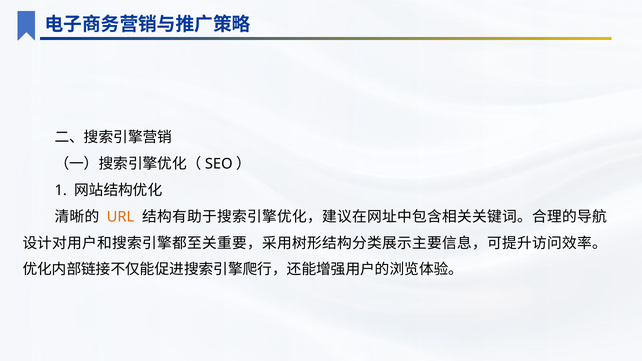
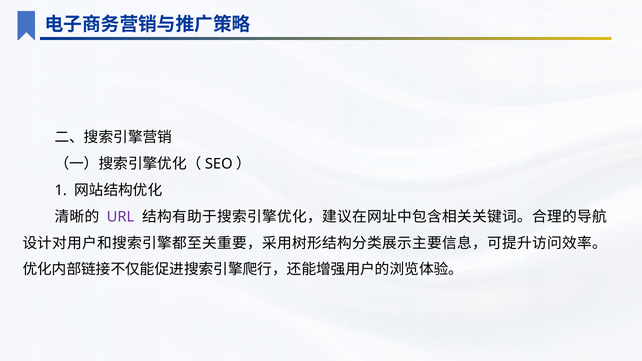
URL colour: orange -> purple (120, 217)
